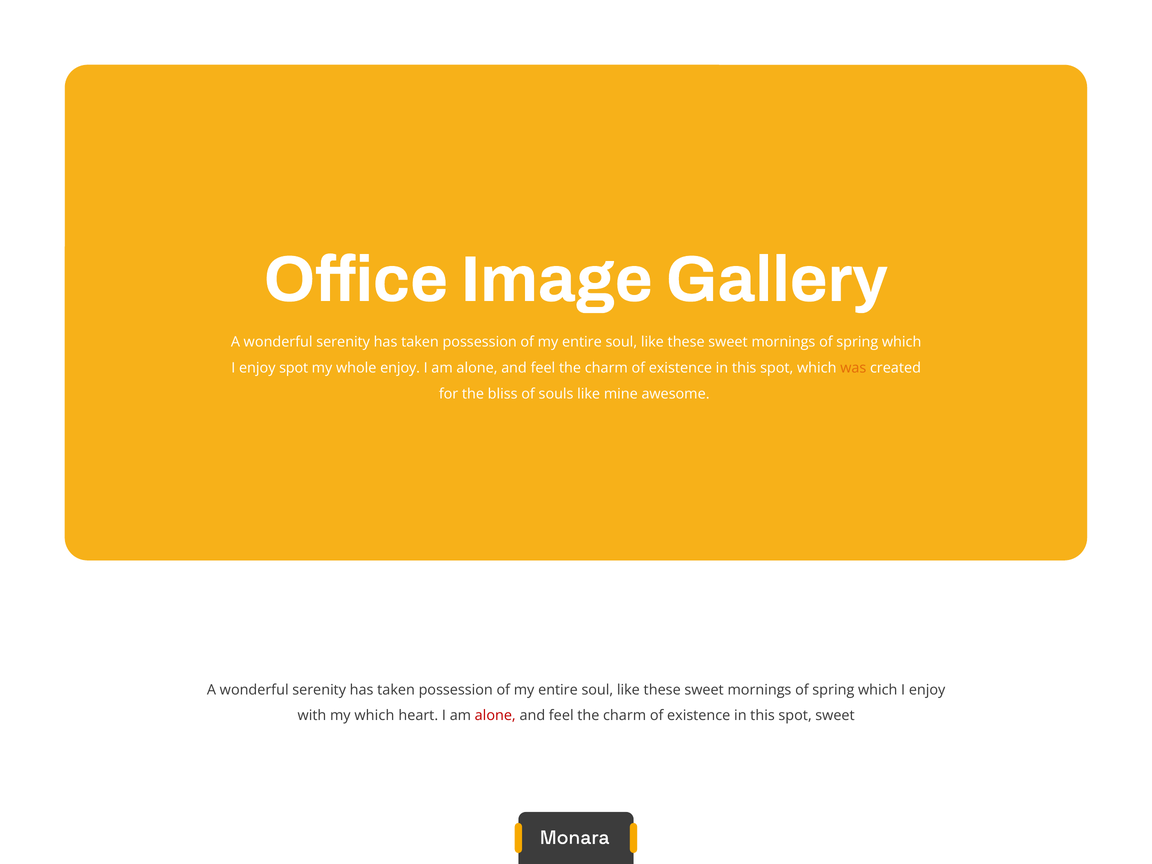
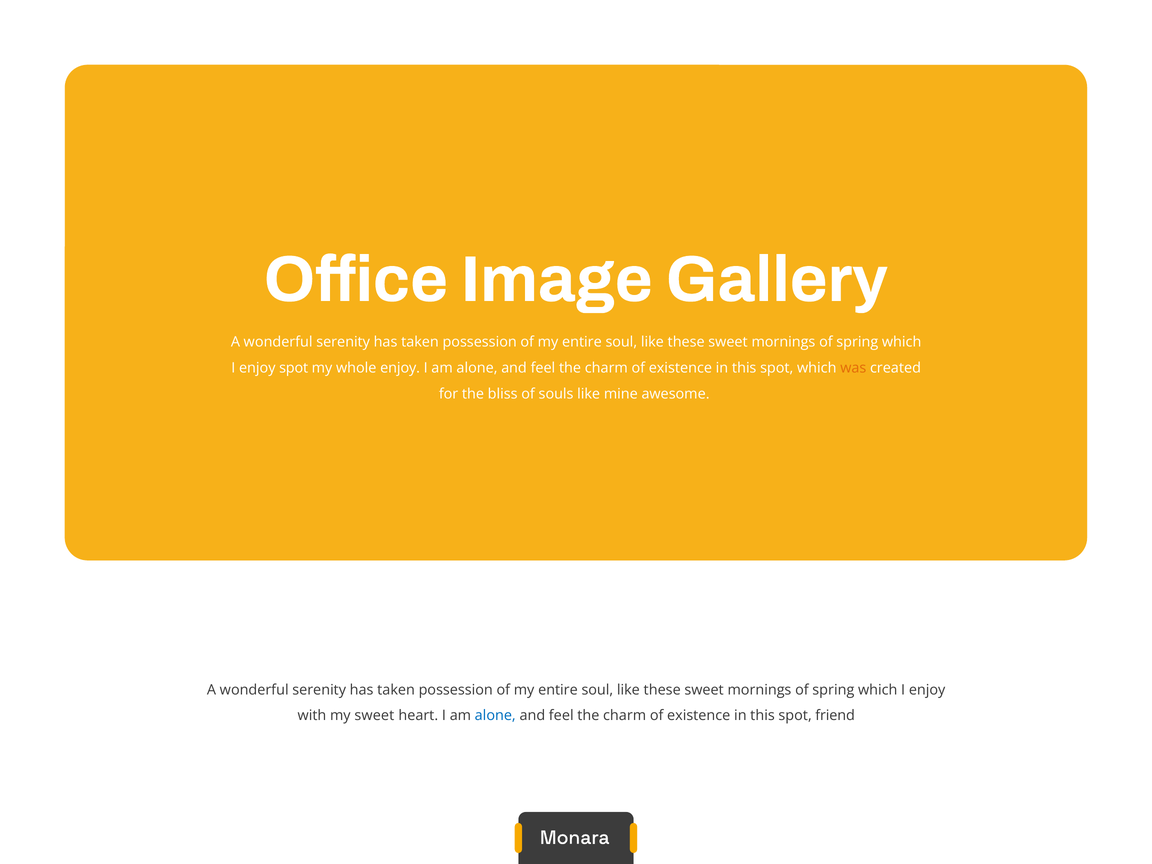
my which: which -> sweet (374, 716)
alone colour: red -> blue (495, 716)
spot sweet: sweet -> friend (835, 716)
